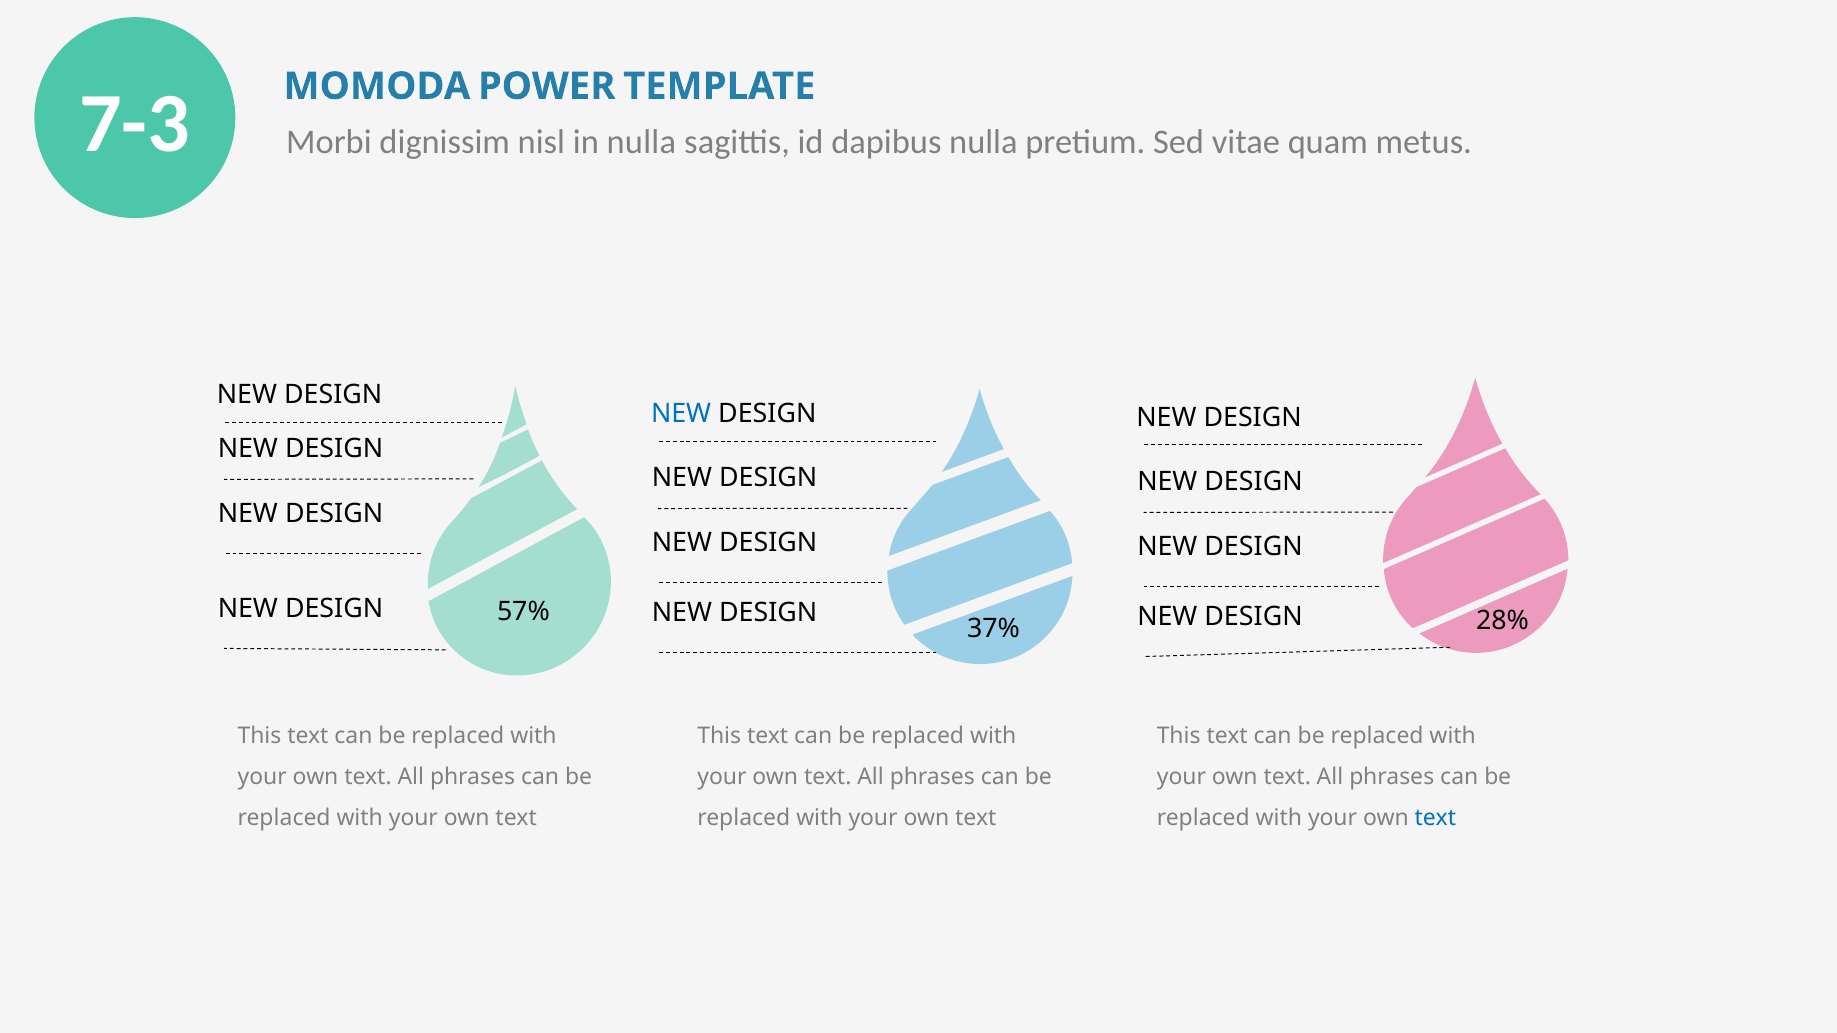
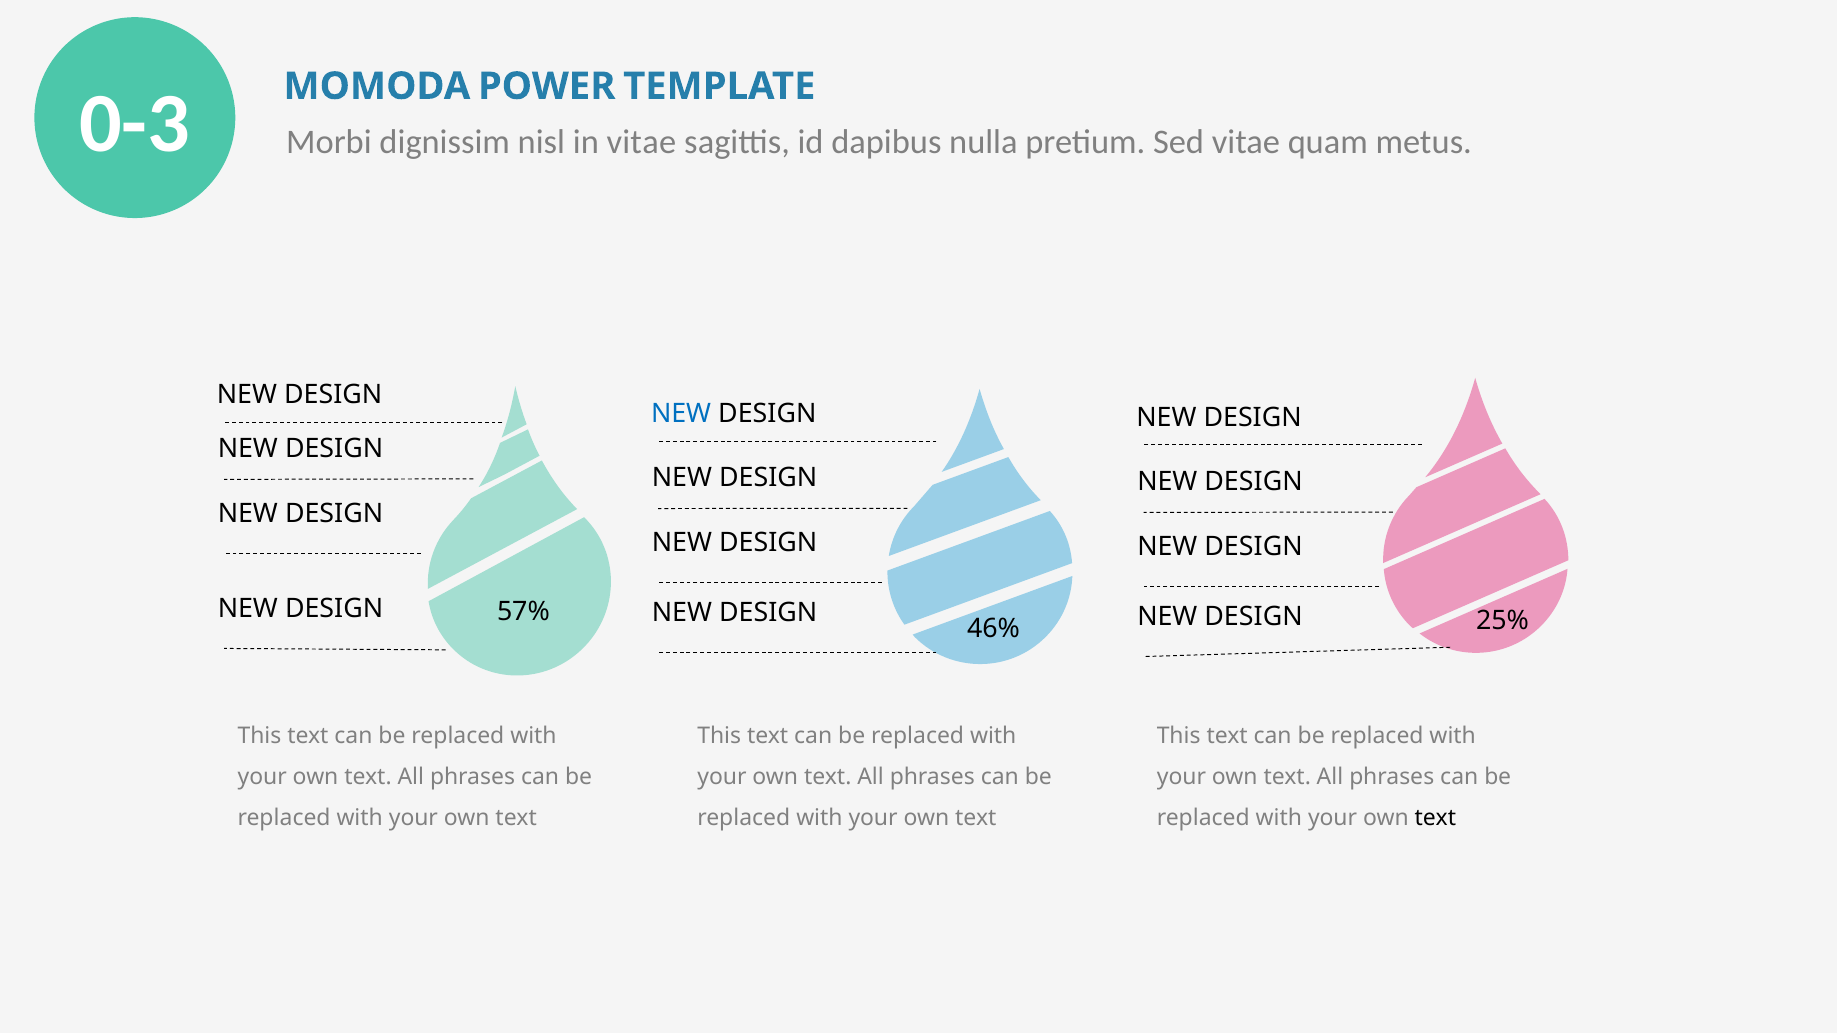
7-3: 7-3 -> 0-3 (135, 123)
in nulla: nulla -> vitae (641, 142)
28%: 28% -> 25% (1502, 621)
37%: 37% -> 46% (994, 629)
text colour: blue -> black (1435, 818)
